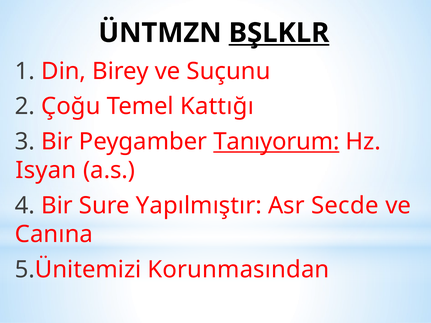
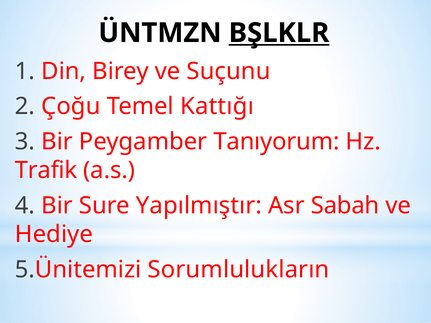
Tanıyorum underline: present -> none (276, 142)
Isyan: Isyan -> Trafik (46, 171)
Secde: Secde -> Sabah (345, 206)
Canına: Canına -> Hediye (54, 235)
Korunmasından: Korunmasından -> Sorumlulukların (239, 270)
